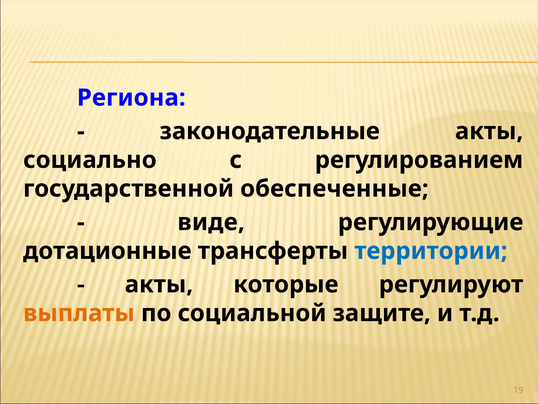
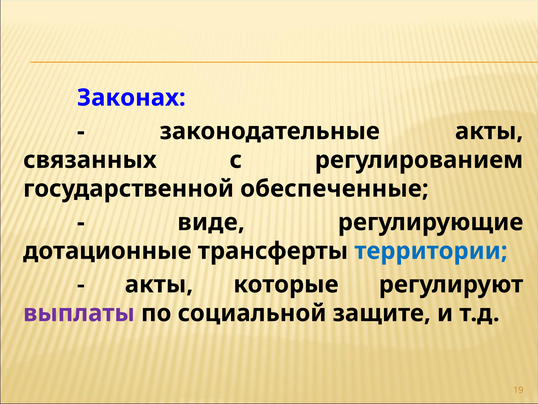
Региона: Региона -> Законах (131, 98)
социально: социально -> связанных (90, 160)
выплаты colour: orange -> purple (79, 313)
